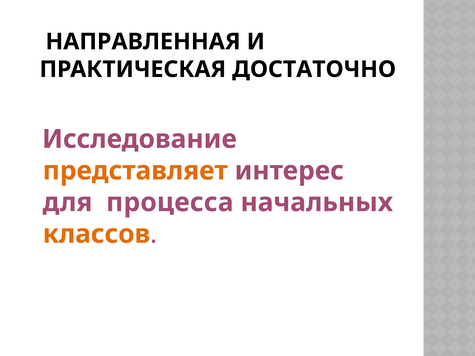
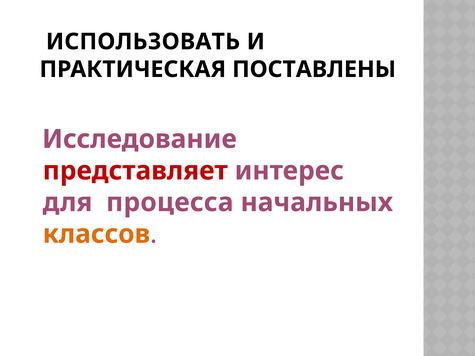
НАПРАВЛЕННАЯ: НАПРАВЛЕННАЯ -> ИСПОЛЬЗОВАТЬ (143, 42)
ДОСТАТОЧНО: ДОСТАТОЧНО -> ПОСТАВЛЕНЫ (314, 69)
представляет colour: orange -> red (135, 171)
